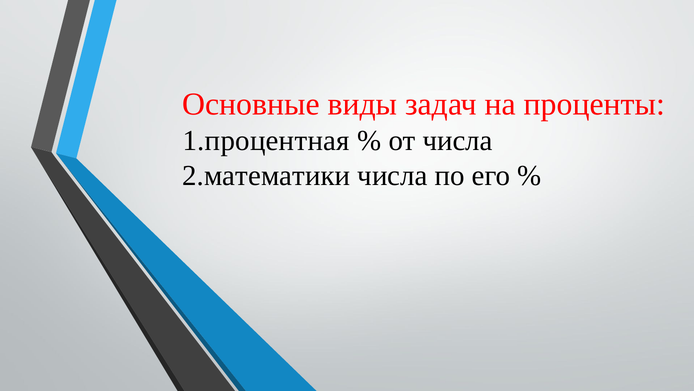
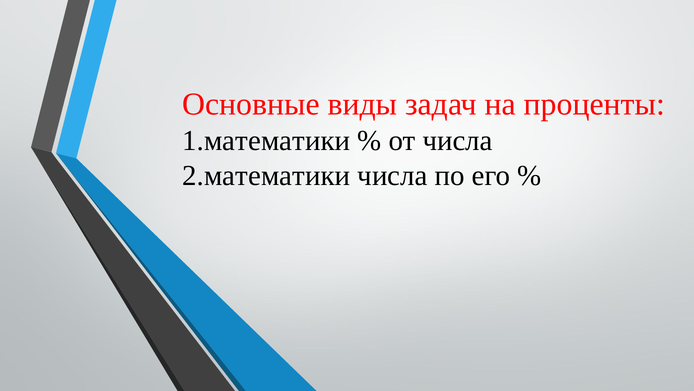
1.процентная: 1.процентная -> 1.математики (266, 141)
